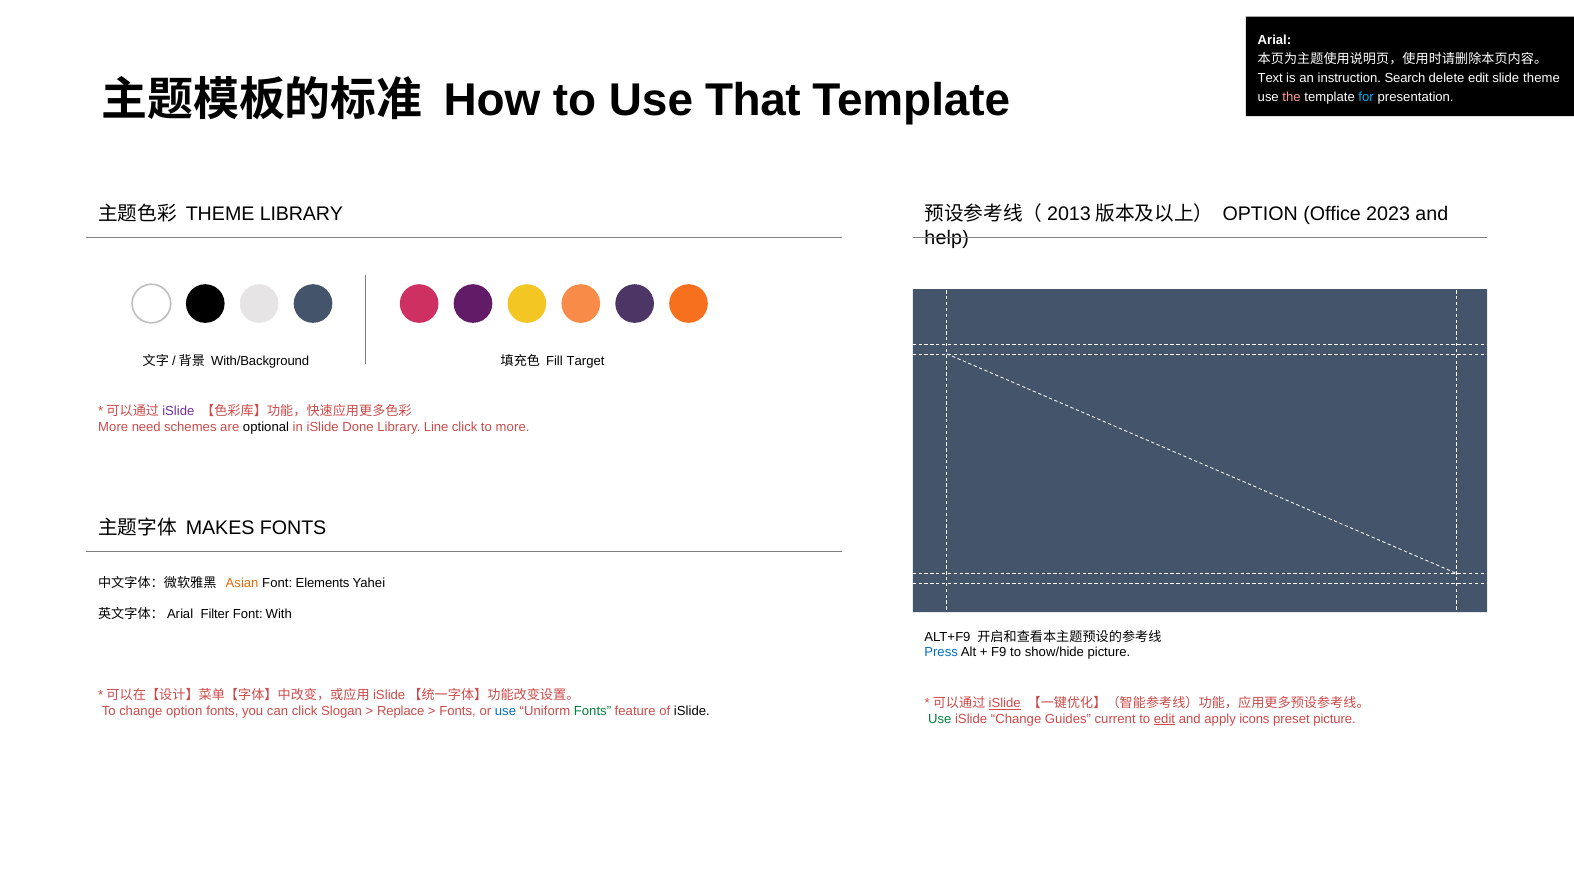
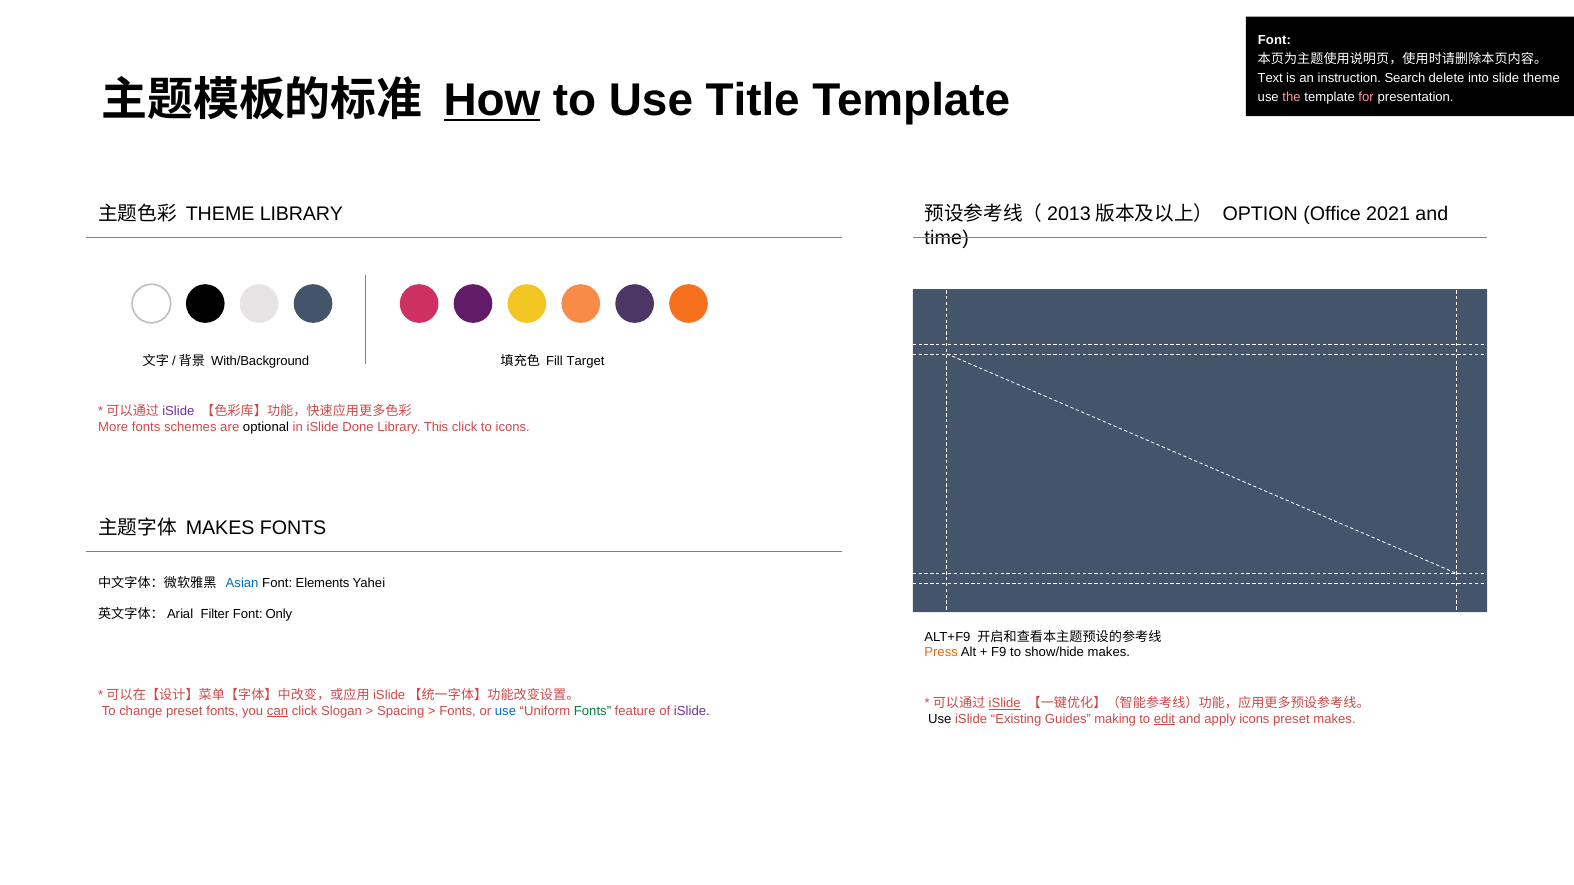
Arial: Arial -> Font (1274, 41)
delete edit: edit -> into (1478, 78)
How underline: none -> present (492, 100)
That: That -> Title (753, 100)
for colour: light blue -> pink (1366, 97)
2023: 2023 -> 2021 (1388, 214)
help: help -> time (947, 238)
More need: need -> fonts (146, 427)
Line: Line -> This (436, 427)
to more: more -> icons (513, 427)
Asian colour: orange -> blue (242, 584)
With: With -> Only (279, 615)
Press colour: blue -> orange (941, 653)
show/hide picture: picture -> makes (1109, 653)
change option: option -> preset (184, 711)
can underline: none -> present (278, 711)
Replace: Replace -> Spacing (401, 711)
iSlide colour: black -> purple (692, 711)
Use colour: green -> black (940, 719)
iSlide Change: Change -> Existing (1016, 719)
current: current -> making (1115, 719)
preset picture: picture -> makes (1334, 719)
